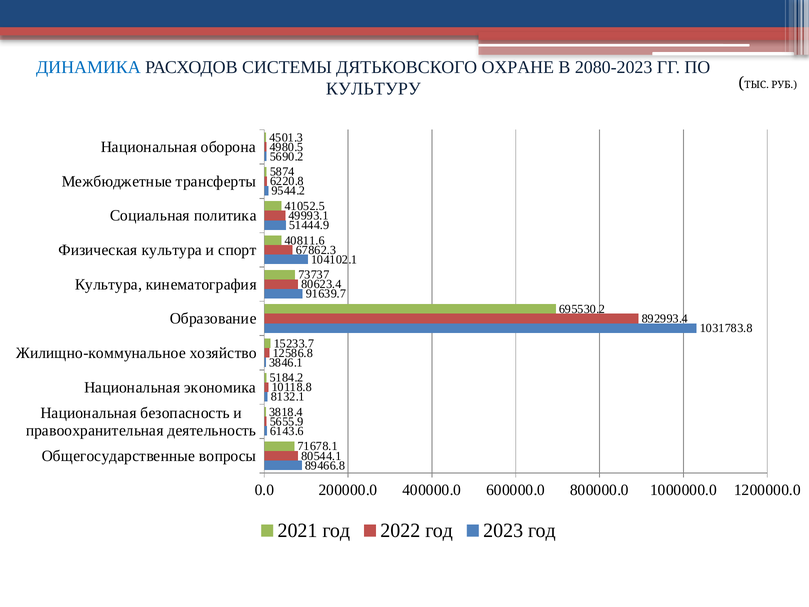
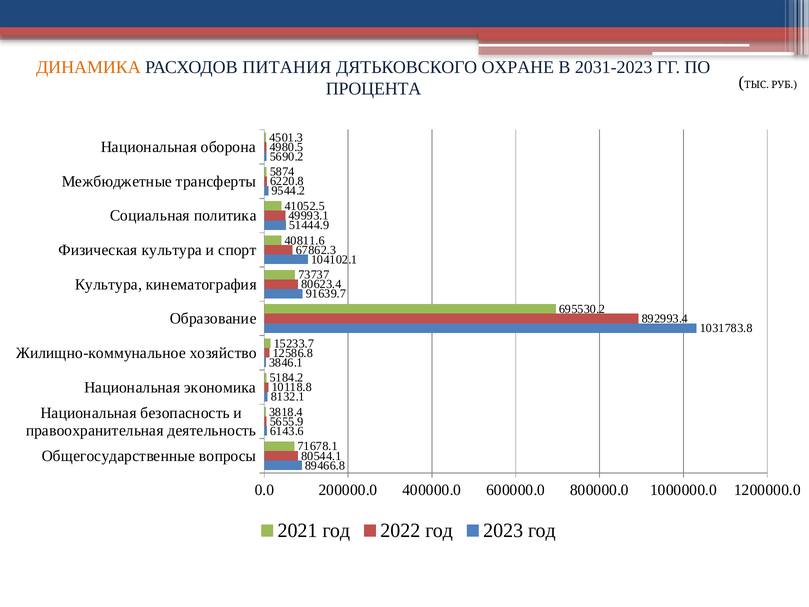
ДИНАМИКА colour: blue -> orange (88, 67)
СИСТЕМЫ: СИСТЕМЫ -> ПИТАНИЯ (287, 67)
2080-2023: 2080-2023 -> 2031-2023 (614, 67)
КУЛЬТУРУ: КУЛЬТУРУ -> ПРОЦЕНТА (374, 89)
